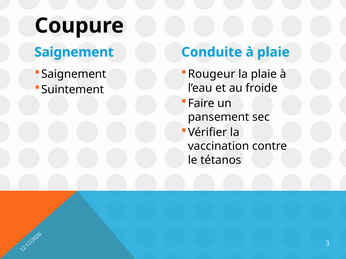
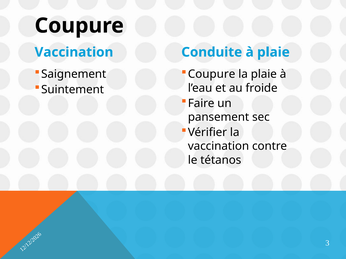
Saignement: Saignement -> Vaccination (74, 52)
Rougeur: Rougeur -> Coupure (212, 74)
